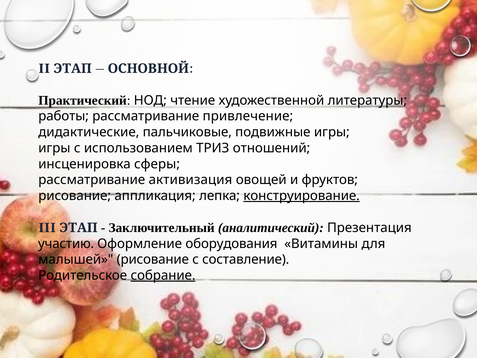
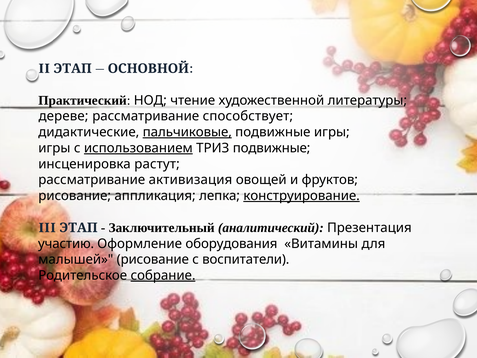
работы: работы -> дереве (63, 116)
привлечение: привлечение -> способствует (248, 116)
пальчиковые underline: none -> present (187, 132)
использованием underline: none -> present (138, 148)
ТРИЗ отношений: отношений -> подвижные (272, 148)
сферы: сферы -> растут (157, 164)
составление: составление -> воспитатели (246, 259)
